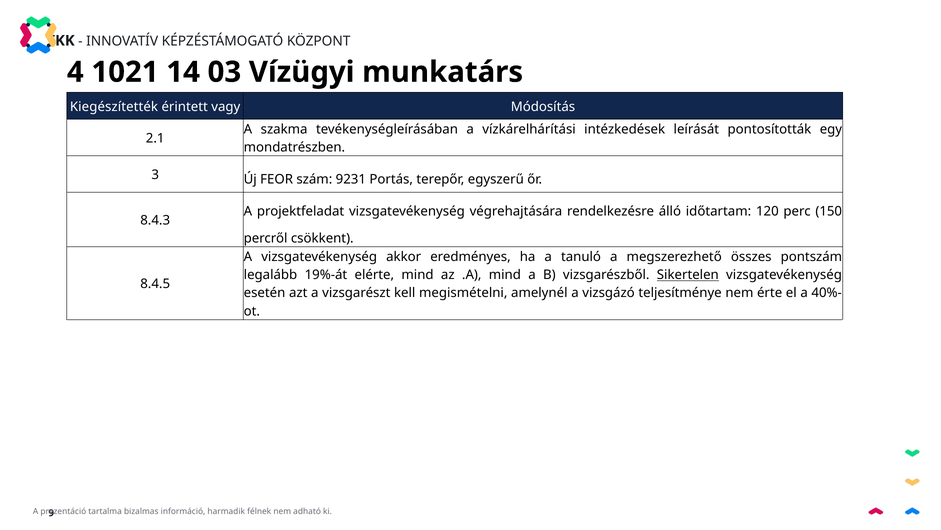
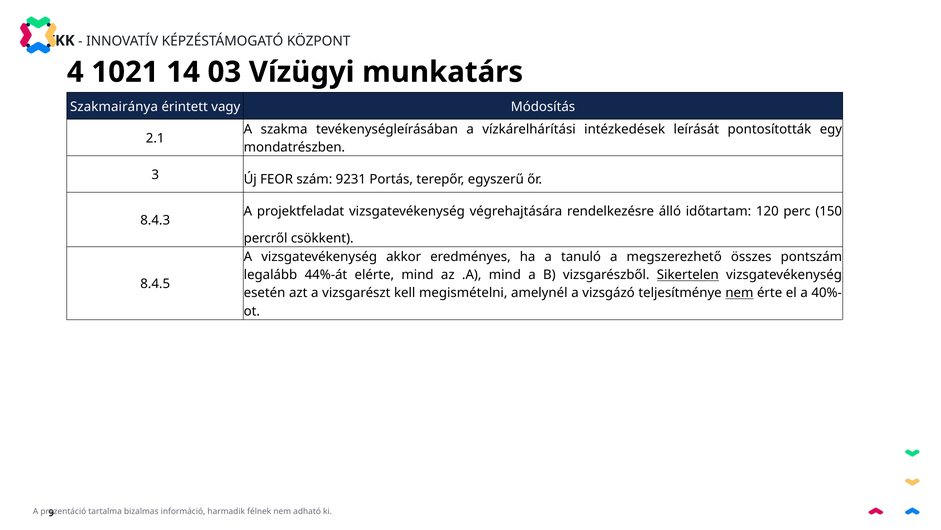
Kiegészítették: Kiegészítették -> Szakmairánya (114, 107)
19%-át: 19%-át -> 44%-át (326, 275)
nem underline: none -> present (739, 293)
